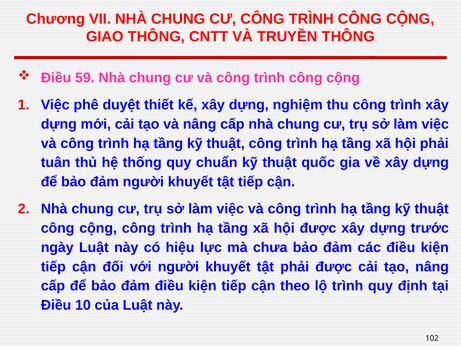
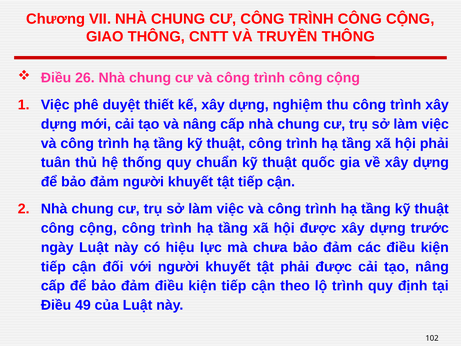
59: 59 -> 26 (85, 78)
10: 10 -> 49 (83, 305)
